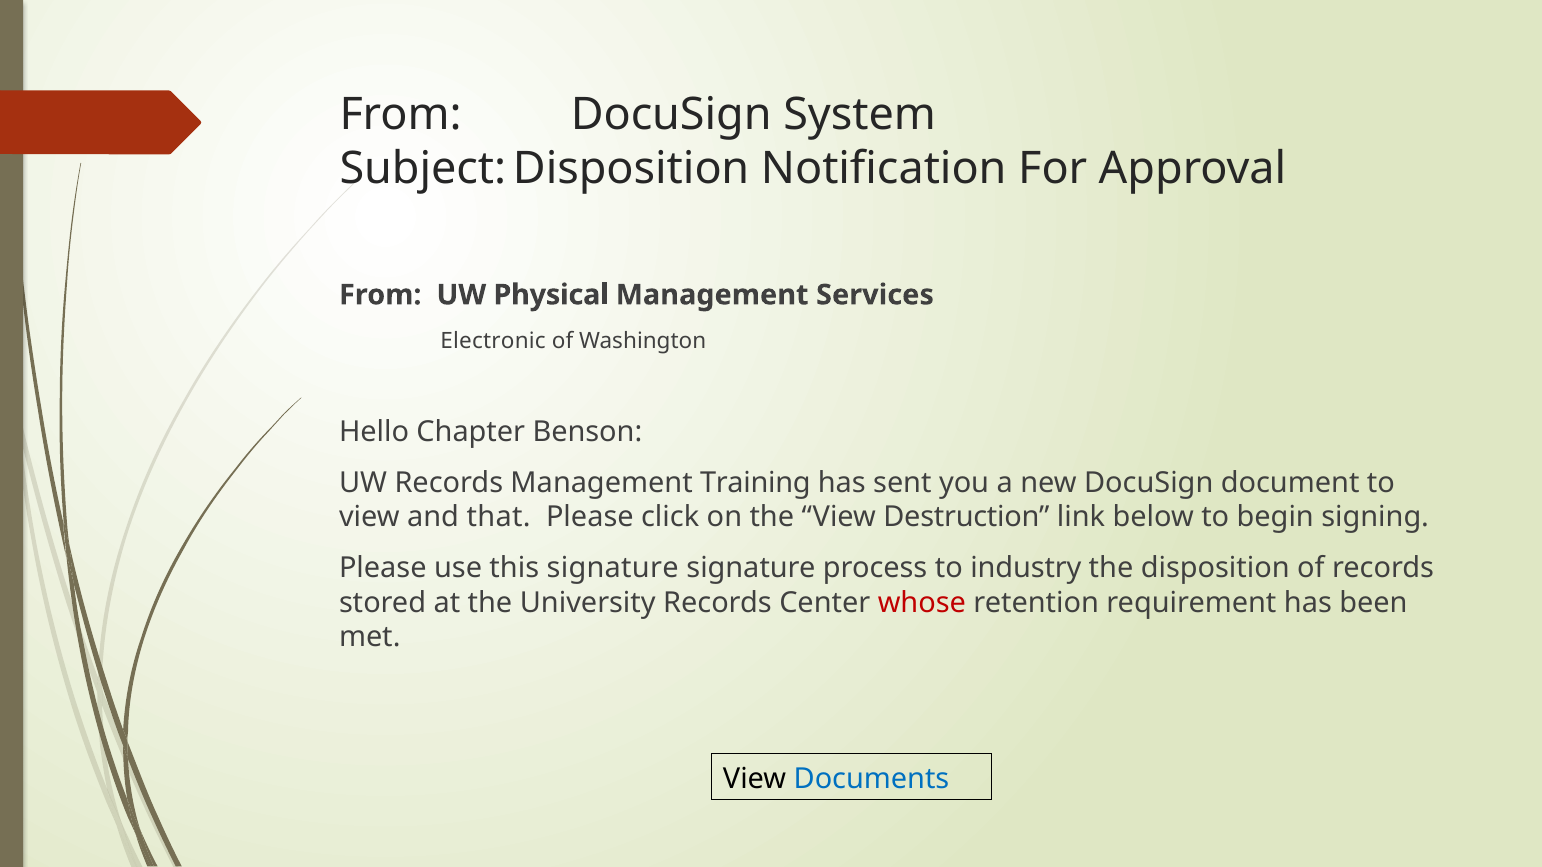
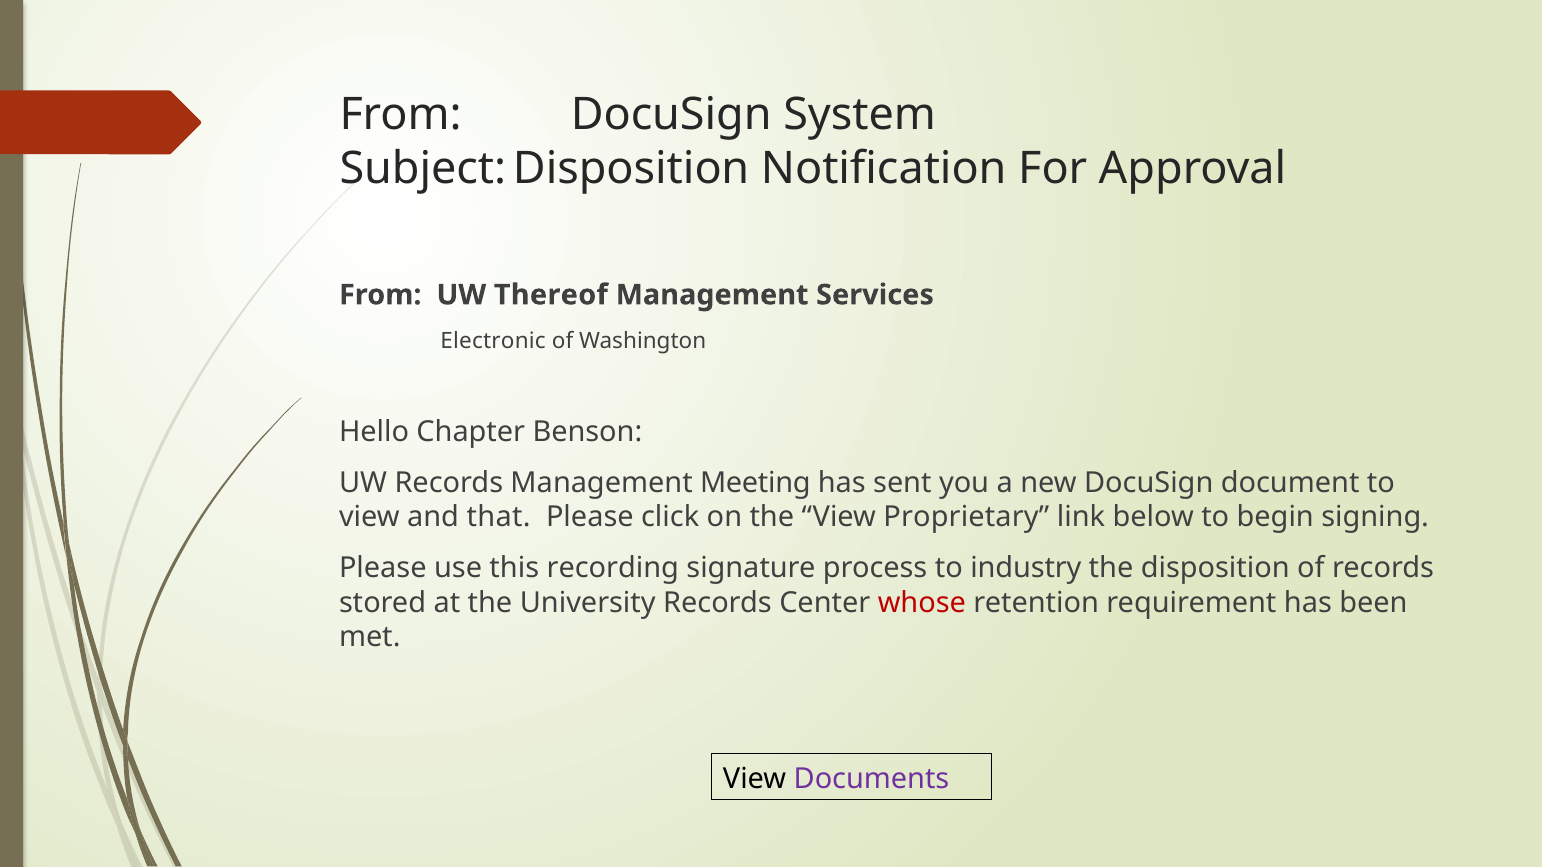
Physical: Physical -> Thereof (551, 295)
Training: Training -> Meeting (755, 483)
Destruction: Destruction -> Proprietary (966, 517)
this signature: signature -> recording (613, 568)
Documents colour: blue -> purple (871, 779)
